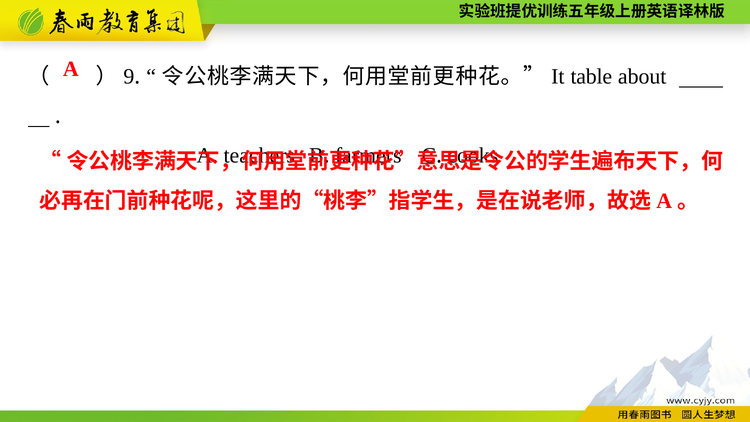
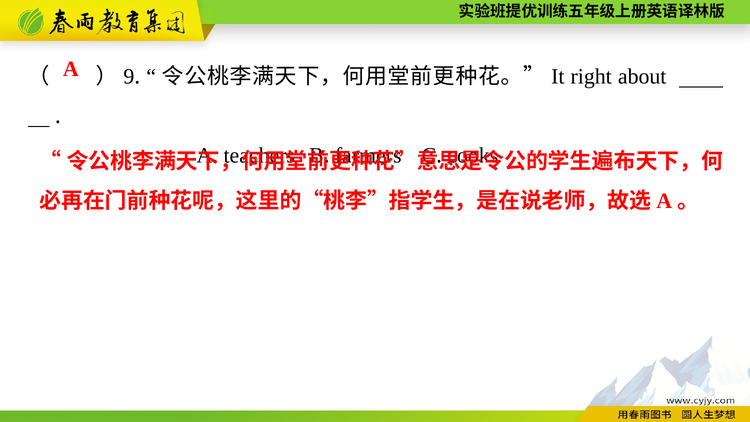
table: table -> right (591, 77)
